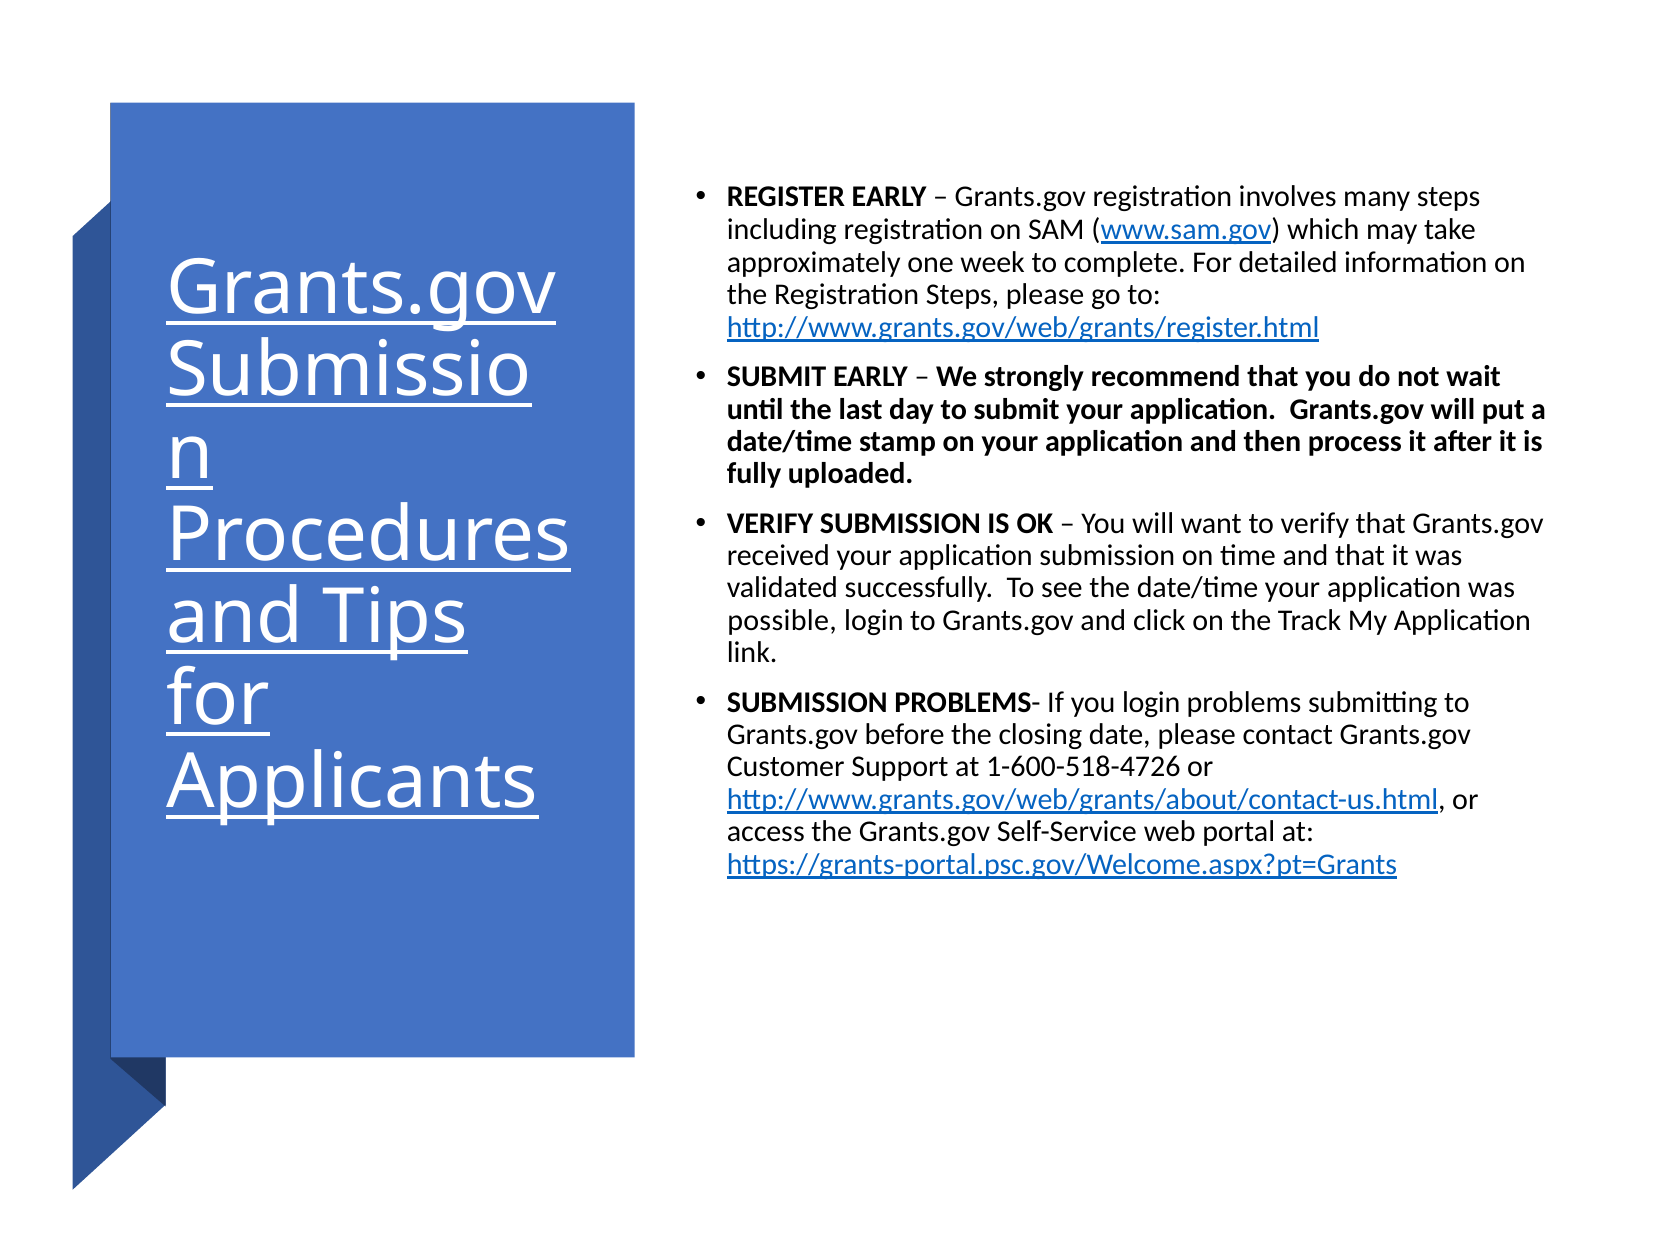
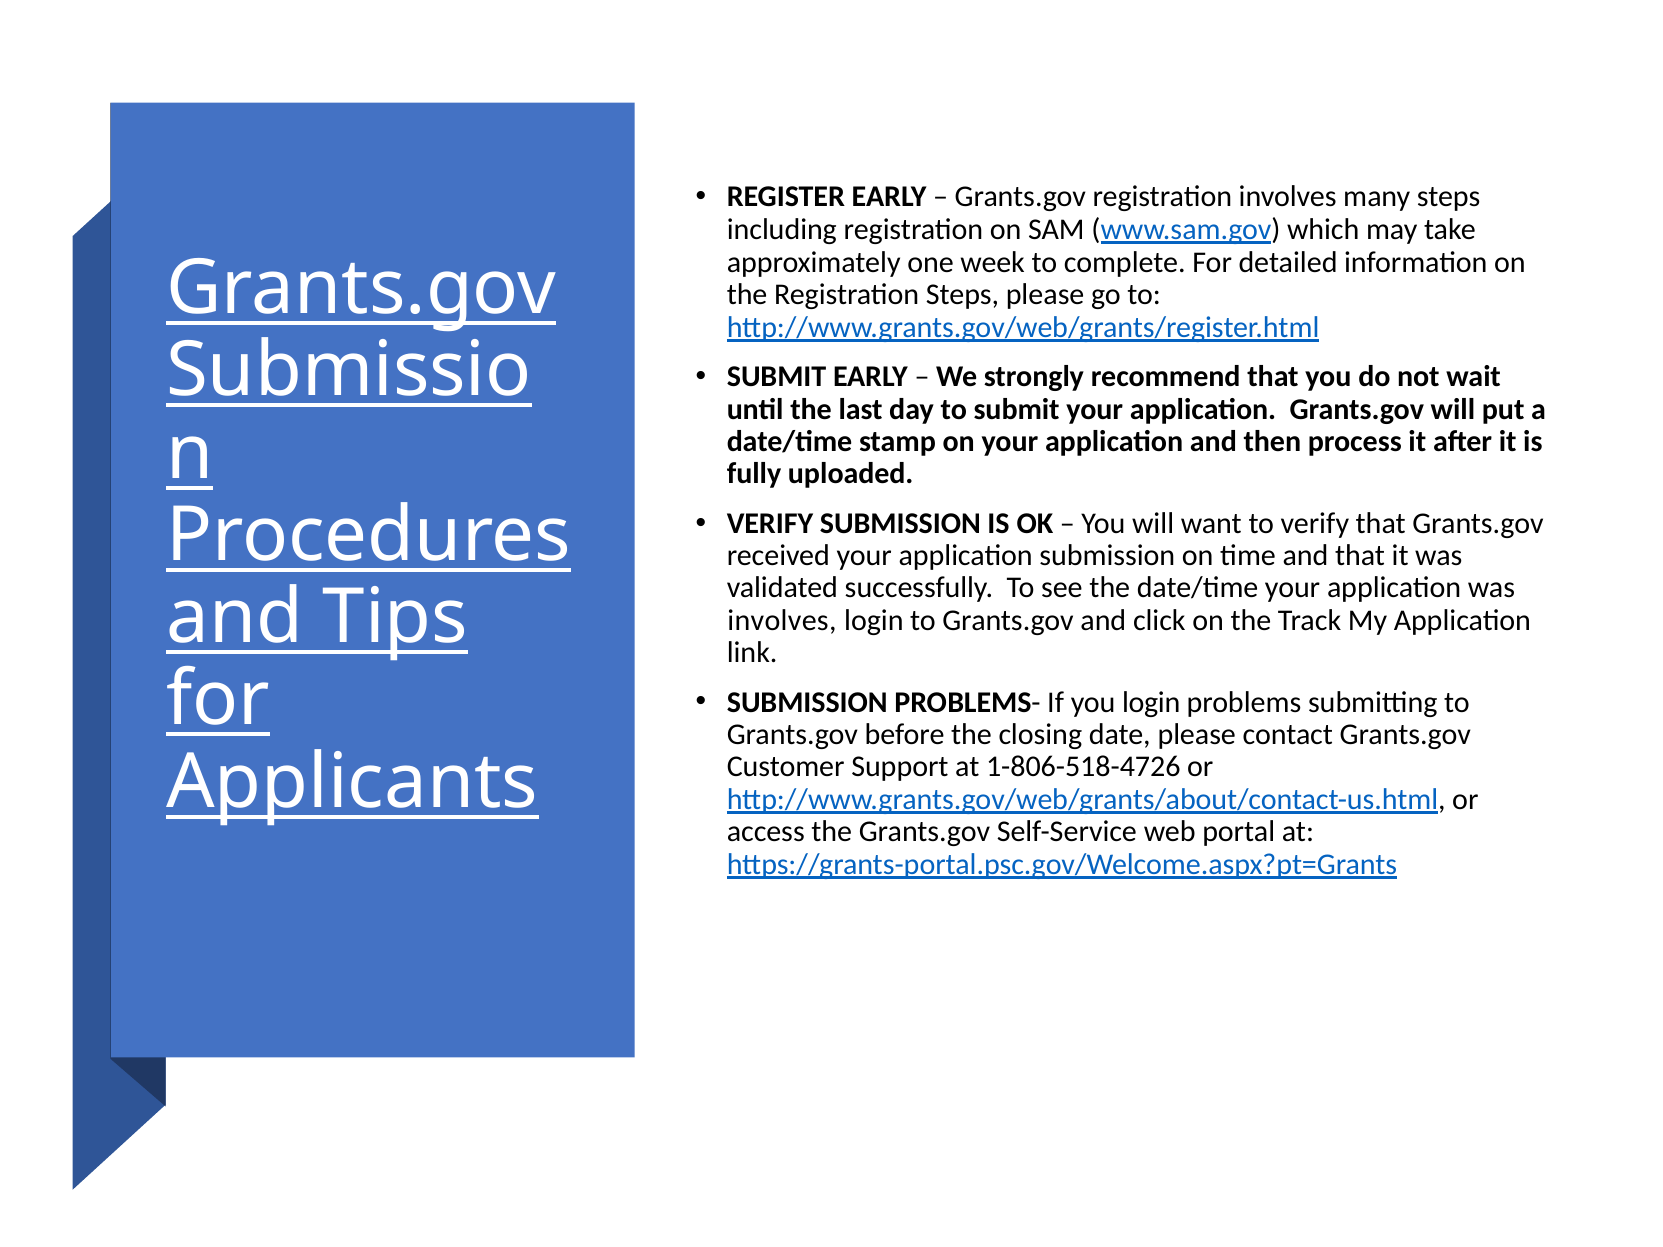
possible: possible -> involves (782, 620)
1-600-518-4726: 1-600-518-4726 -> 1-806-518-4726 (1083, 767)
